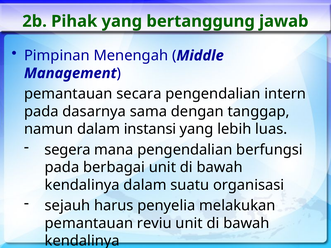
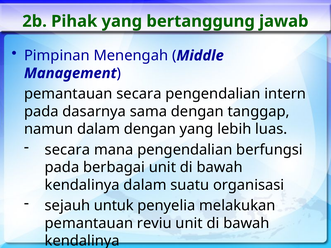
dalam instansi: instansi -> dengan (150, 129)
segera: segera -> secara (67, 150)
harus: harus -> untuk (114, 206)
